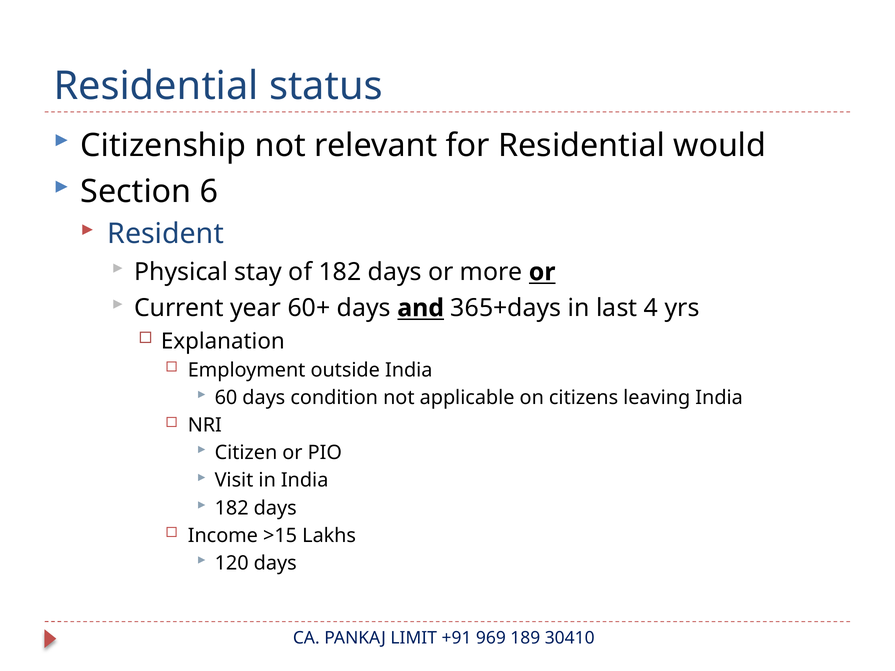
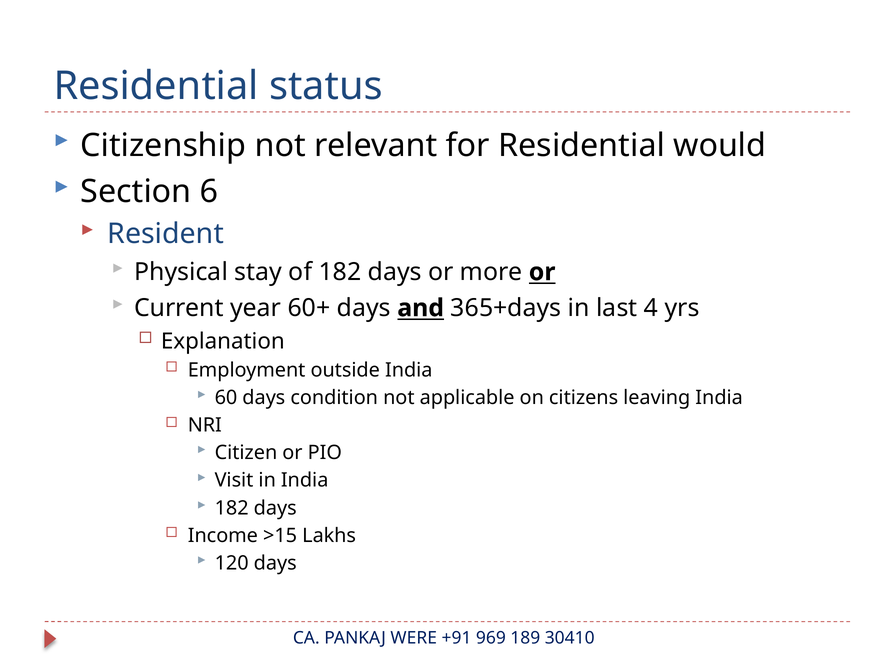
LIMIT: LIMIT -> WERE (414, 638)
